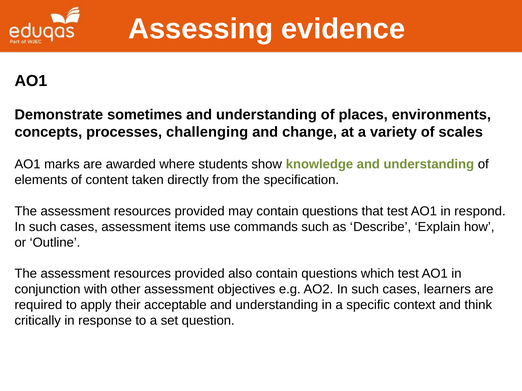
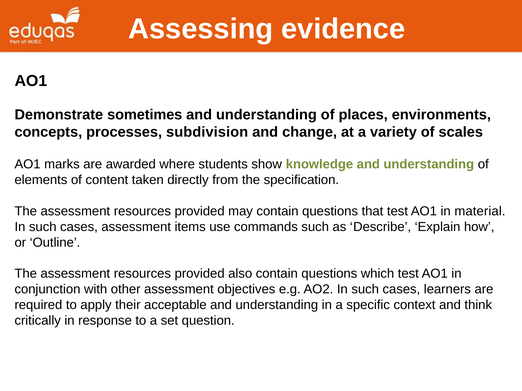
challenging: challenging -> subdivision (207, 132)
respond: respond -> material (480, 211)
